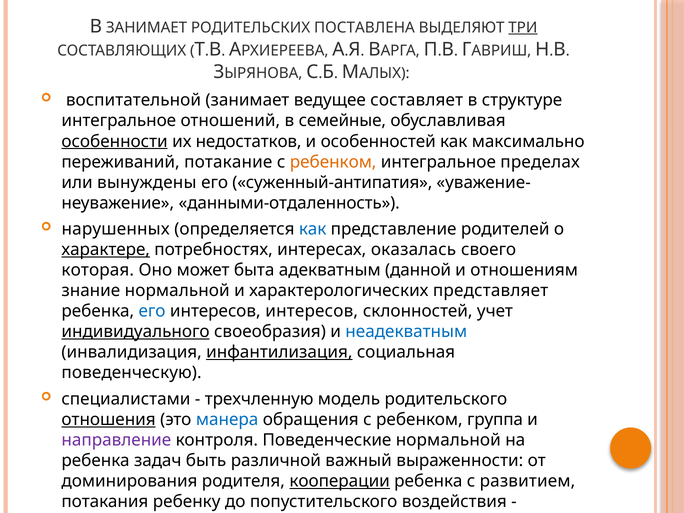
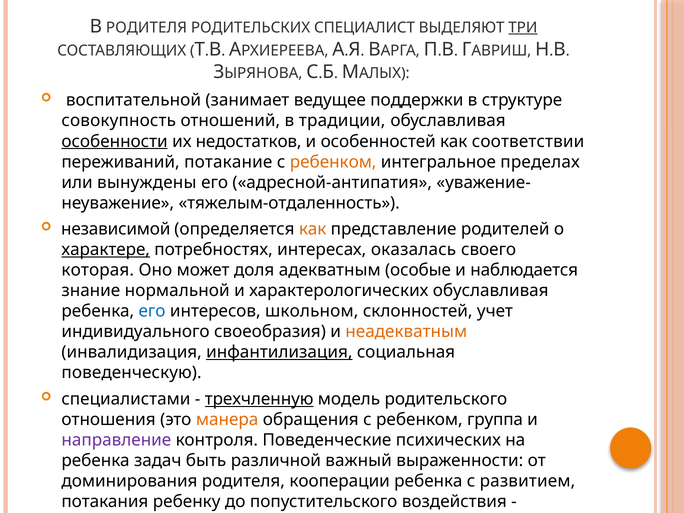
В ЗАНИМАЕТ: ЗАНИМАЕТ -> РОДИТЕЛЯ (146, 28)
ПОСТАВЛЕНА: ПОСТАВЛЕНА -> СПЕЦИАЛИСТ (365, 28)
составляет: составляет -> поддержки (417, 100)
интегральное: интегральное -> совокупность (119, 121)
семейные: семейные -> традиции (342, 121)
максимально: максимально -> соответствии (528, 141)
суженный-антипатия: суженный-антипатия -> адресной-антипатия (332, 182)
данными-отдаленность: данными-отдаленность -> тяжелым-отдаленность (289, 203)
нарушенных: нарушенных -> независимой (116, 229)
как colour: blue -> orange (313, 229)
быта: быта -> доля (254, 270)
данной: данной -> особые (418, 270)
отношениям: отношениям -> наблюдается (524, 270)
характерологических представляет: представляет -> обуславливая (491, 291)
интересов интересов: интересов -> школьном (312, 311)
индивидуального underline: present -> none (136, 332)
неадекватным colour: blue -> orange (406, 332)
трехчленную underline: none -> present (259, 399)
отношения underline: present -> none (109, 420)
манера colour: blue -> orange (227, 420)
Поведенческие нормальной: нормальной -> психических (448, 440)
кооперации underline: present -> none (340, 481)
